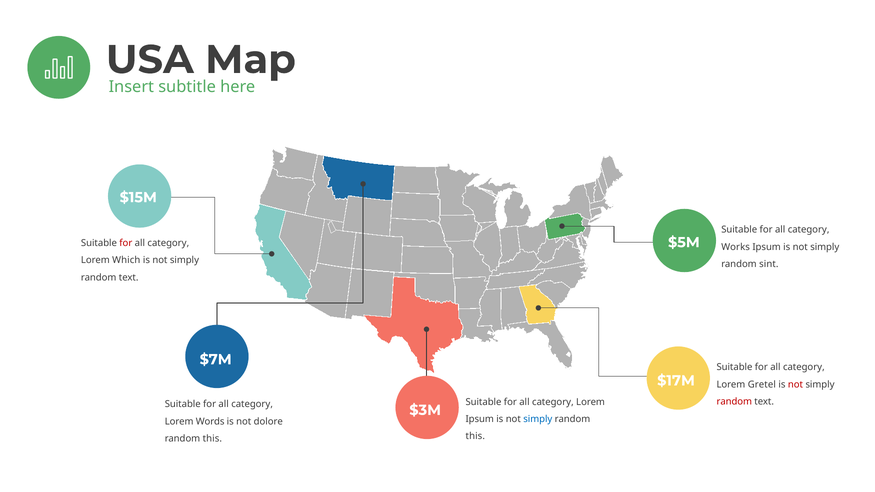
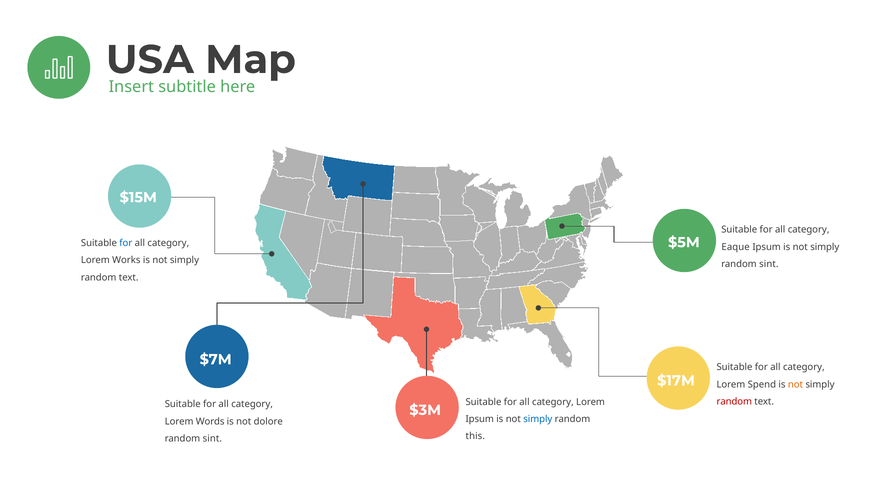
for colour: red -> blue (126, 243)
Works: Works -> Eaque (736, 247)
Which: Which -> Works (126, 260)
Gretel: Gretel -> Spend (762, 385)
not colour: red -> orange (795, 385)
this: this -> sint (212, 439)
